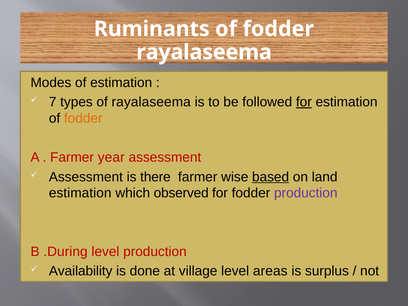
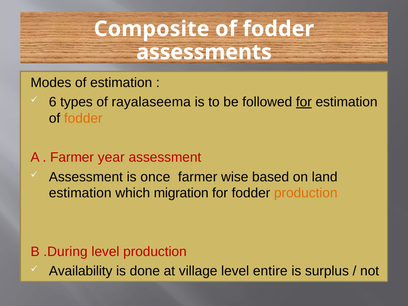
Ruminants: Ruminants -> Composite (152, 29)
rayalaseema: rayalaseema -> assessments (204, 52)
7: 7 -> 6 (53, 102)
there: there -> once (155, 177)
based underline: present -> none (271, 177)
observed: observed -> migration (181, 193)
production colour: purple -> orange (306, 193)
areas: areas -> entire (270, 271)
